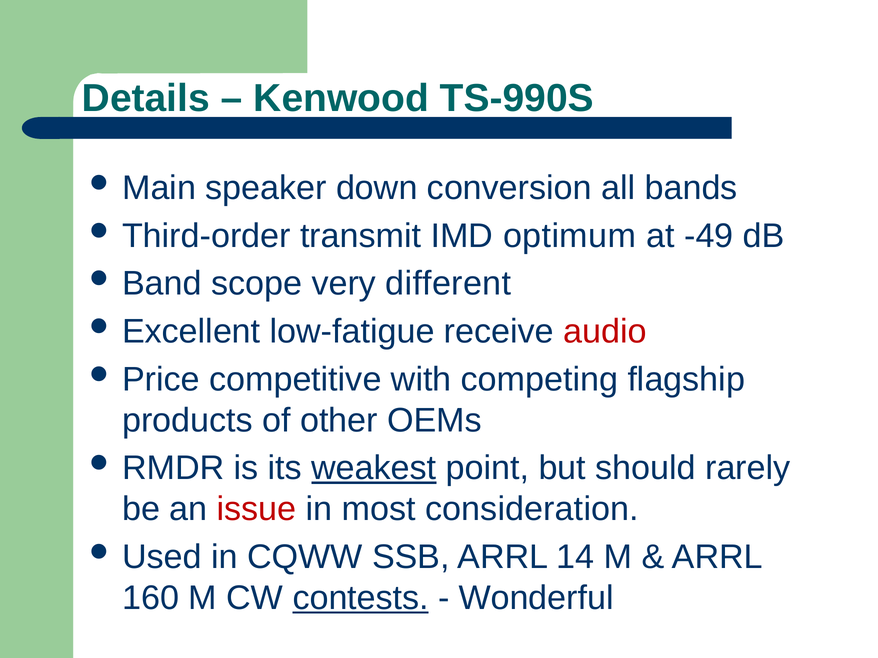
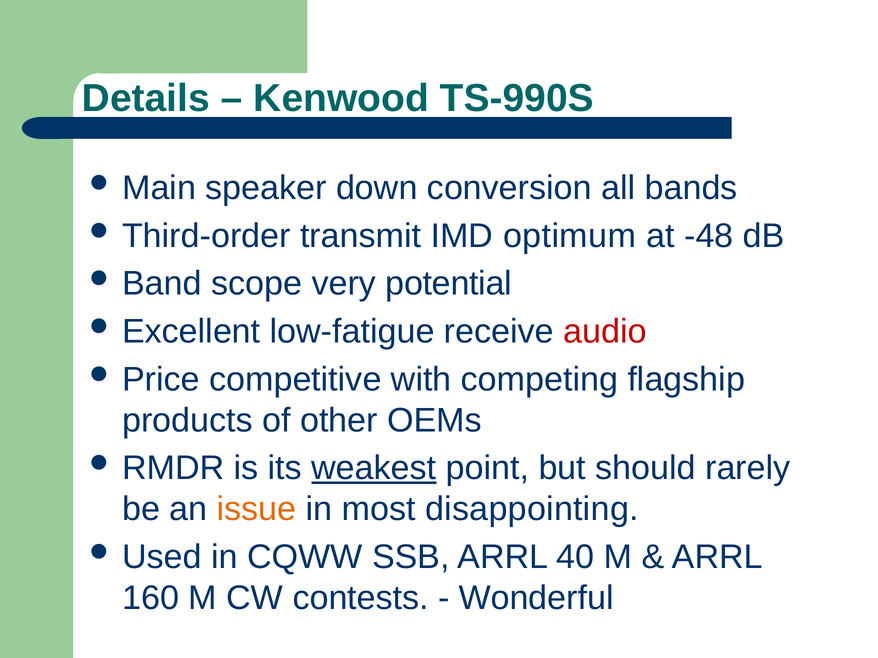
-49: -49 -> -48 (709, 236)
different: different -> potential (449, 284)
issue colour: red -> orange (257, 509)
consideration: consideration -> disappointing (532, 509)
14: 14 -> 40 (575, 557)
contests underline: present -> none (361, 598)
